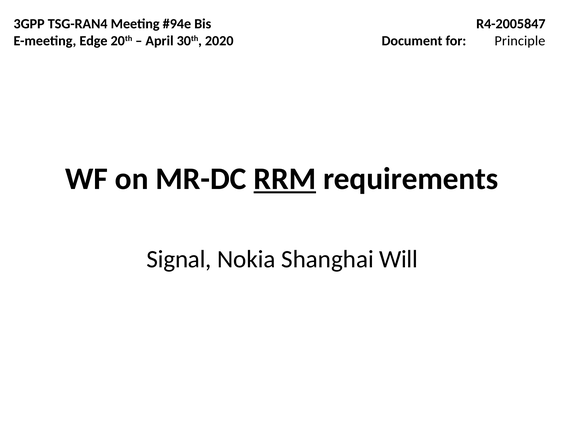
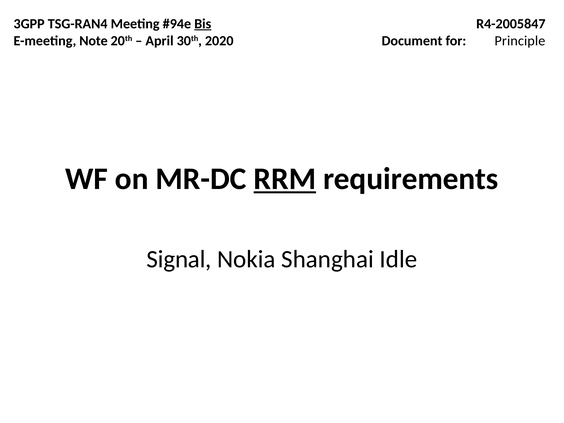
Bis underline: none -> present (203, 24)
Edge: Edge -> Note (94, 41)
Will: Will -> Idle (398, 259)
